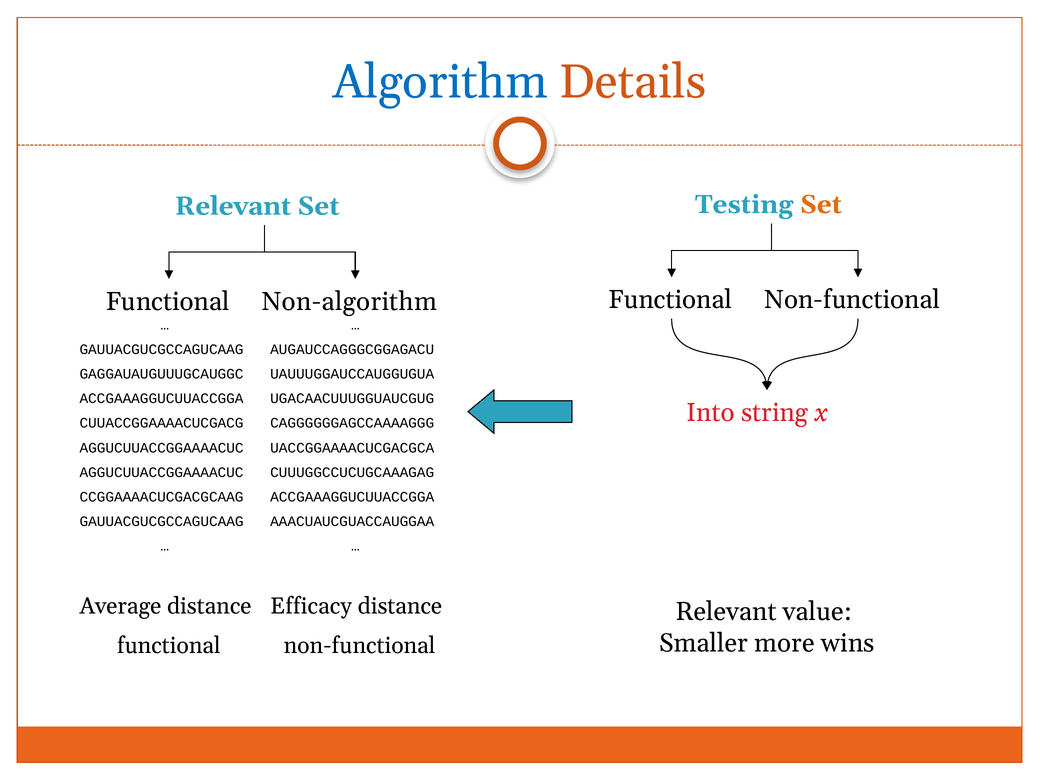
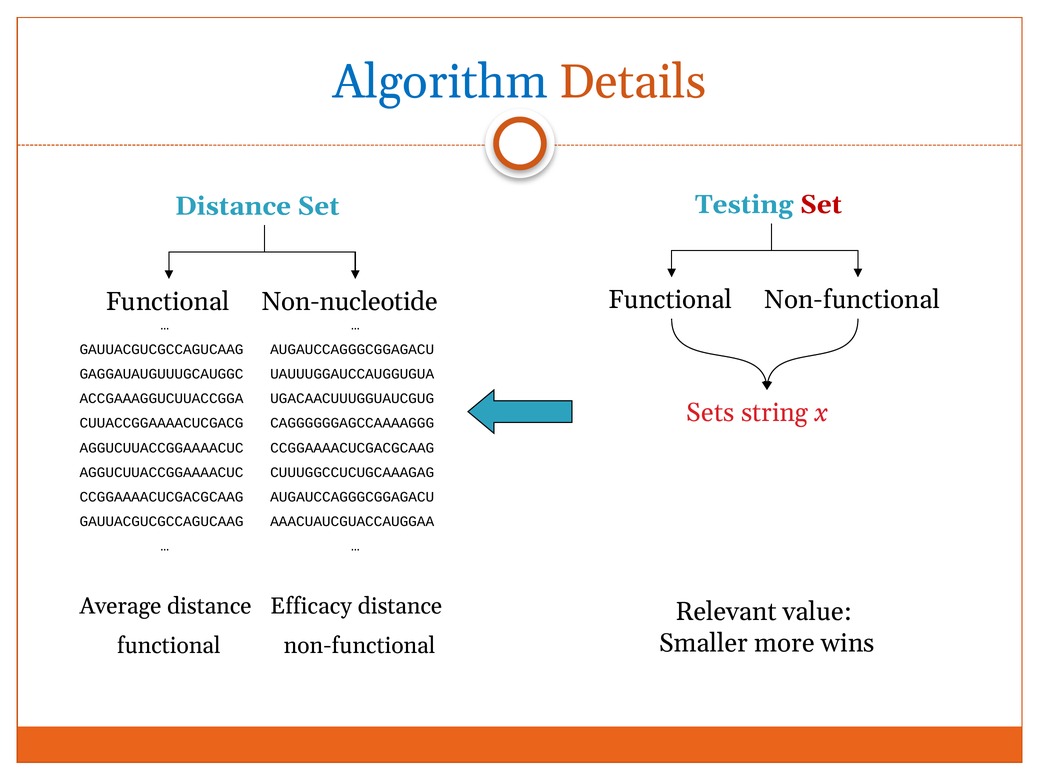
Set colour: orange -> red (821, 204)
Relevant: Relevant -> Distance (233, 206)
Non-algorithm: Non-algorithm -> Non-nucleotide (350, 301)
Into: Into -> Sets (711, 412)
UACCGGAAAACUCGACGCA: UACCGGAAAACUCGACGCA -> CCGGAAAACUCGACGCAAG (352, 448)
ACCGAAAGGUCUUACCGGA: ACCGAAAGGUCUUACCGGA -> AUGAUCCAGGGCGGAGACU (352, 497)
